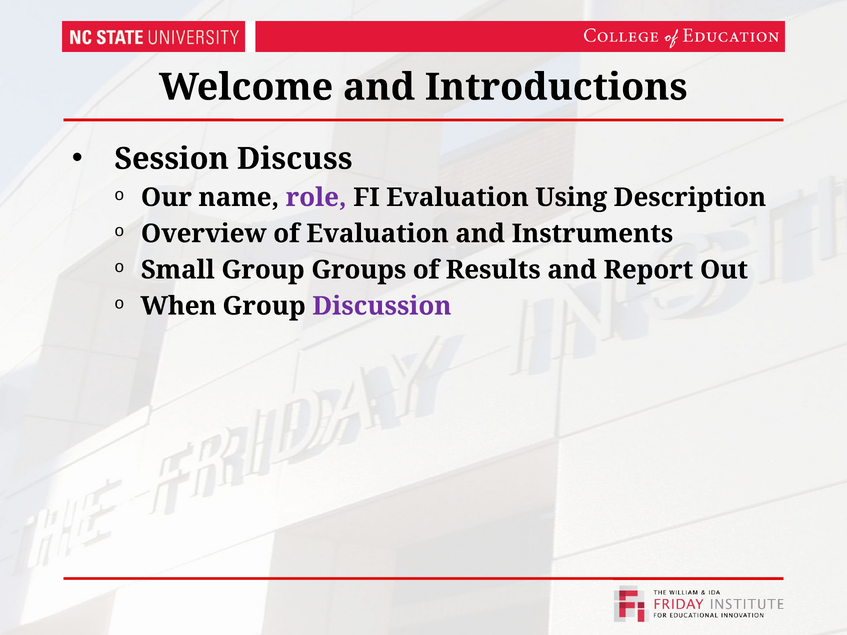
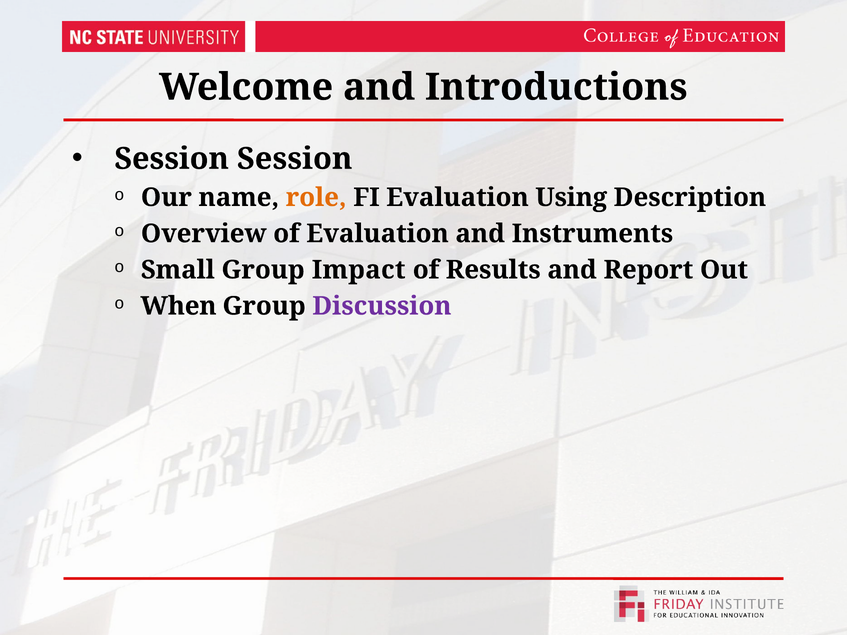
Session Discuss: Discuss -> Session (295, 159)
role colour: purple -> orange (316, 198)
Groups: Groups -> Impact (359, 270)
